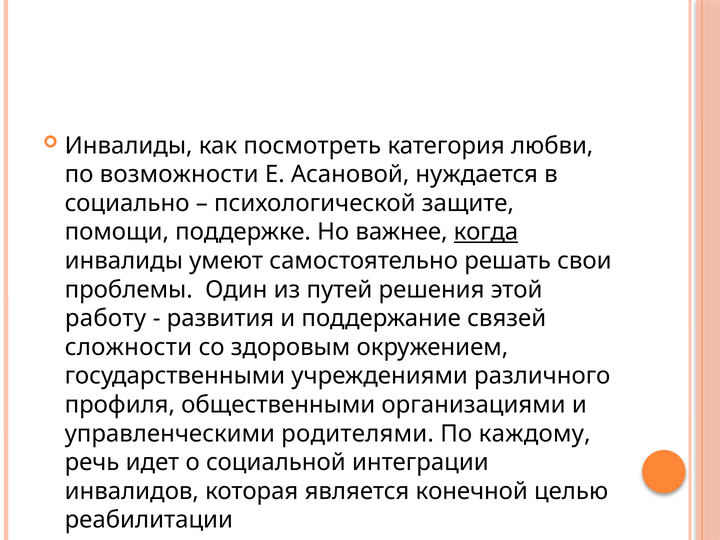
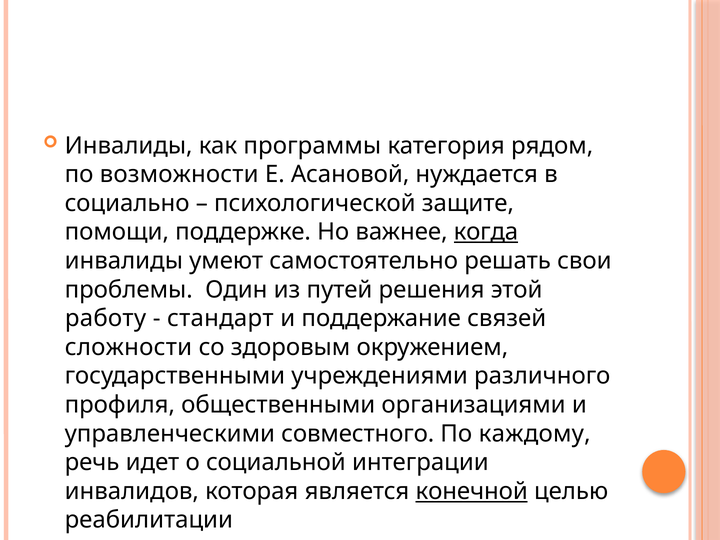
посмотреть: посмотреть -> программы (312, 146)
любви: любви -> рядом (552, 146)
развития: развития -> стандарт (220, 318)
родителями: родителями -> совместного (358, 434)
конечной underline: none -> present (472, 491)
